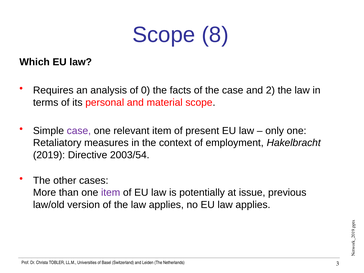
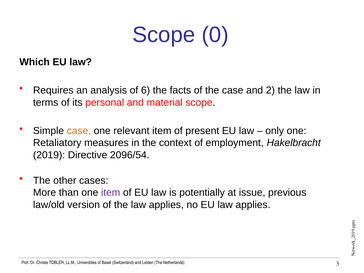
Scope 8: 8 -> 0 (215, 35)
of 0: 0 -> 6 (146, 90)
case colour: purple -> orange (79, 131)
2003/54: 2003/54 -> 2096/54 (130, 155)
